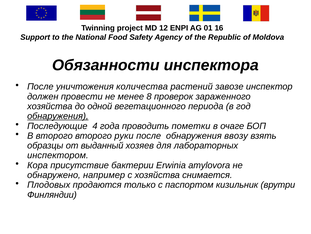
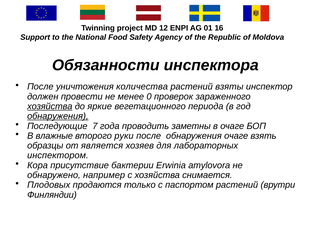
завозе: завозе -> взяты (229, 86)
8: 8 -> 0 (149, 96)
хозяйства underline: none -> present (50, 106)
одной: одной -> яркие (100, 106)
4: 4 -> 7 (95, 126)
пометки: пометки -> заметны (191, 126)
В второго: второго -> влажные (54, 135)
обнаружения ввозу: ввозу -> очаге (236, 135)
выданный: выданный -> является (102, 145)
паспортом кизильник: кизильник -> растений (237, 184)
